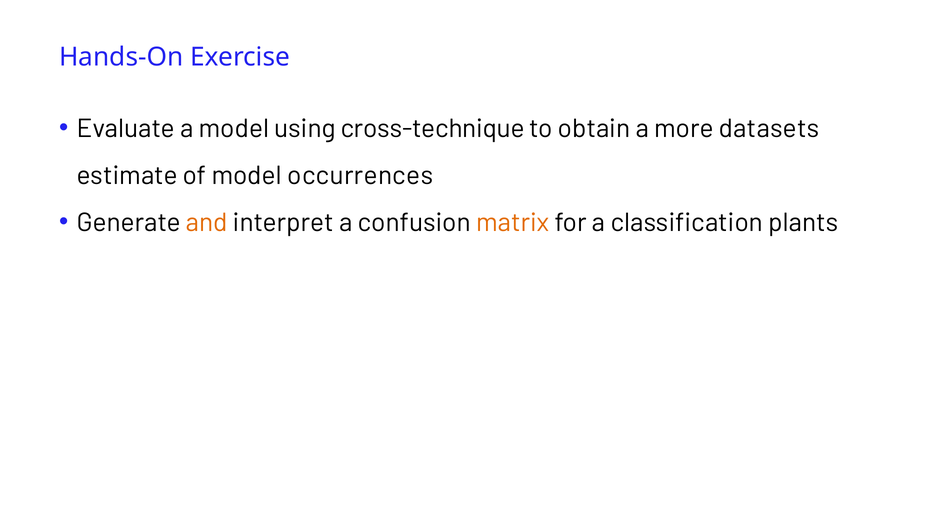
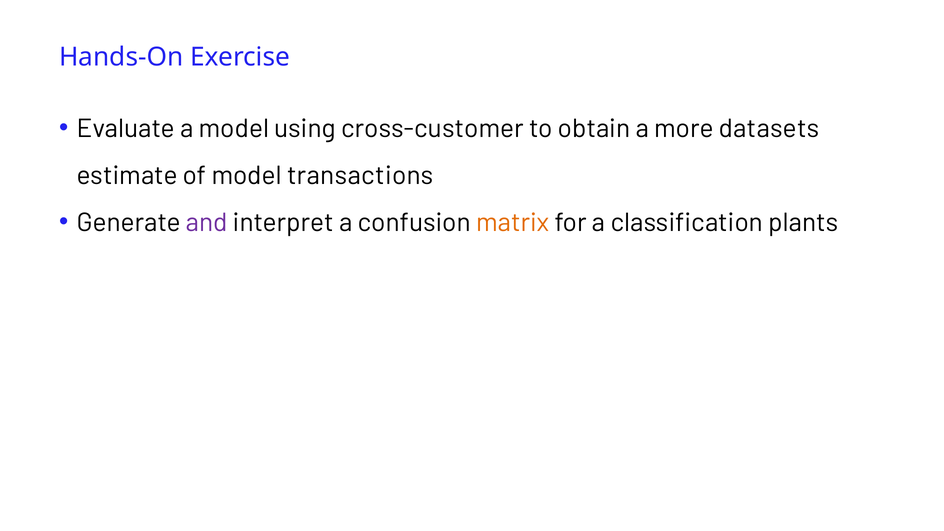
cross-technique: cross-technique -> cross-customer (433, 128)
occurrences: occurrences -> transactions (360, 176)
and colour: orange -> purple (207, 223)
